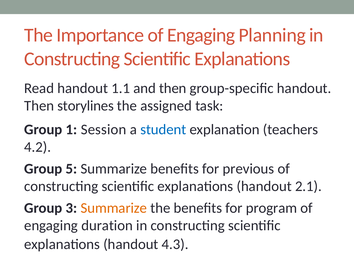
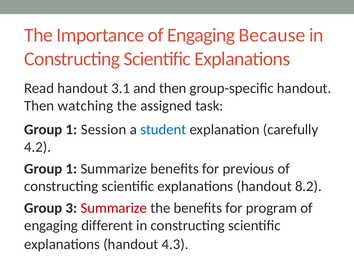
Planning: Planning -> Because (272, 35)
1.1: 1.1 -> 3.1 (121, 88)
storylines: storylines -> watching (85, 106)
teachers: teachers -> carefully (291, 130)
5: 5 -> 1 (71, 169)
2.1: 2.1 -> 8.2 (308, 187)
Summarize colour: orange -> red (114, 208)
duration: duration -> different (107, 226)
